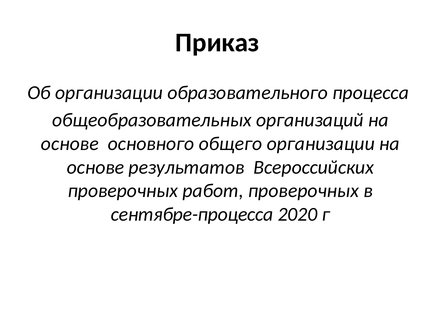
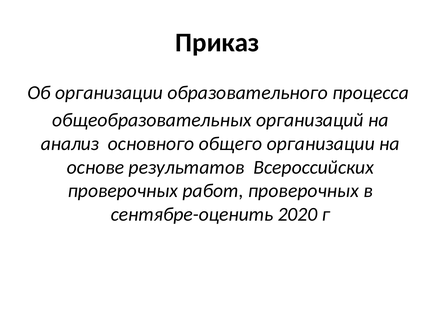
основе: основе -> анализ (70, 144)
сентябре-процесса: сентябре-процесса -> сентябре-оценить (192, 214)
